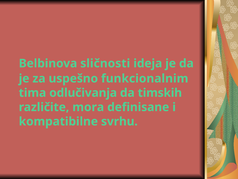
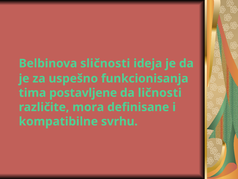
funkcionalnim: funkcionalnim -> funkcionisanja (145, 78)
odlučivanja: odlučivanja -> postavljene (83, 93)
timskih: timskih -> ličnosti (160, 93)
